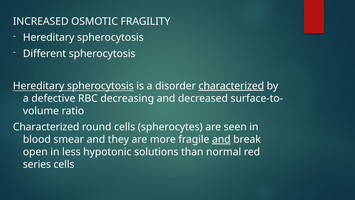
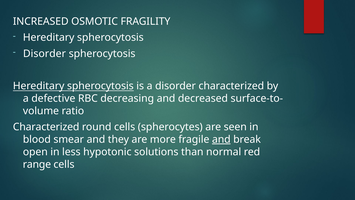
Different: Different -> Disorder (44, 54)
characterized underline: present -> none (231, 86)
series: series -> range (37, 164)
